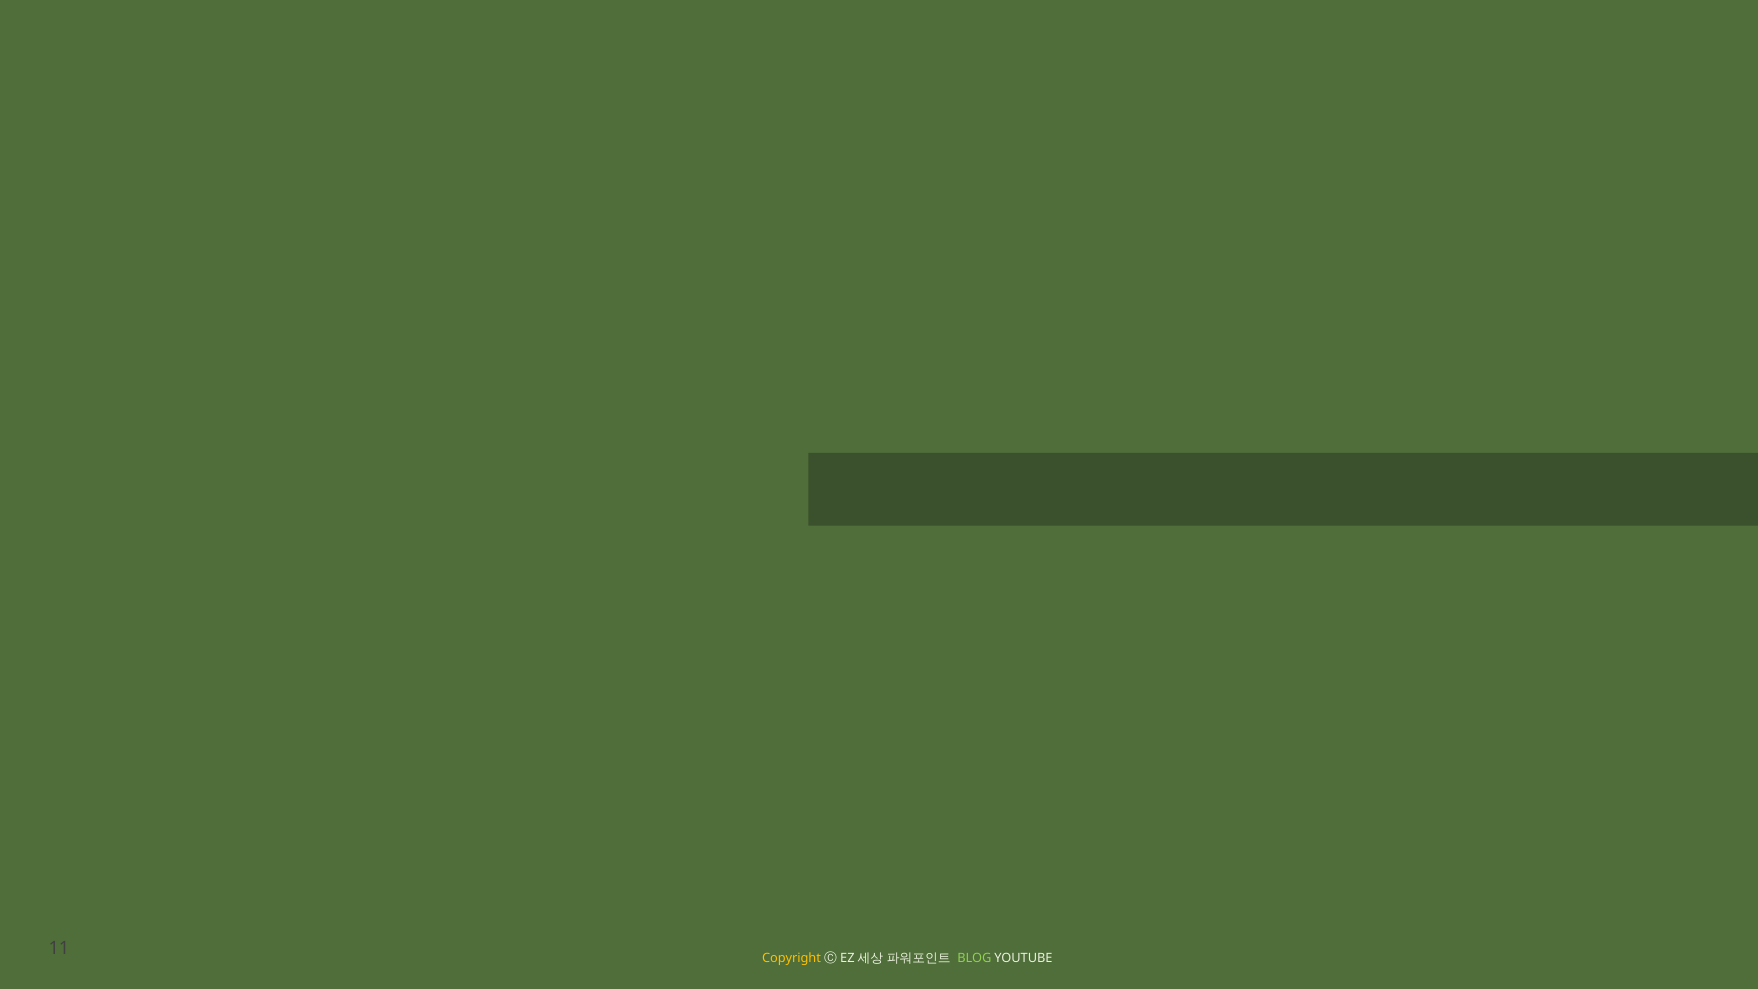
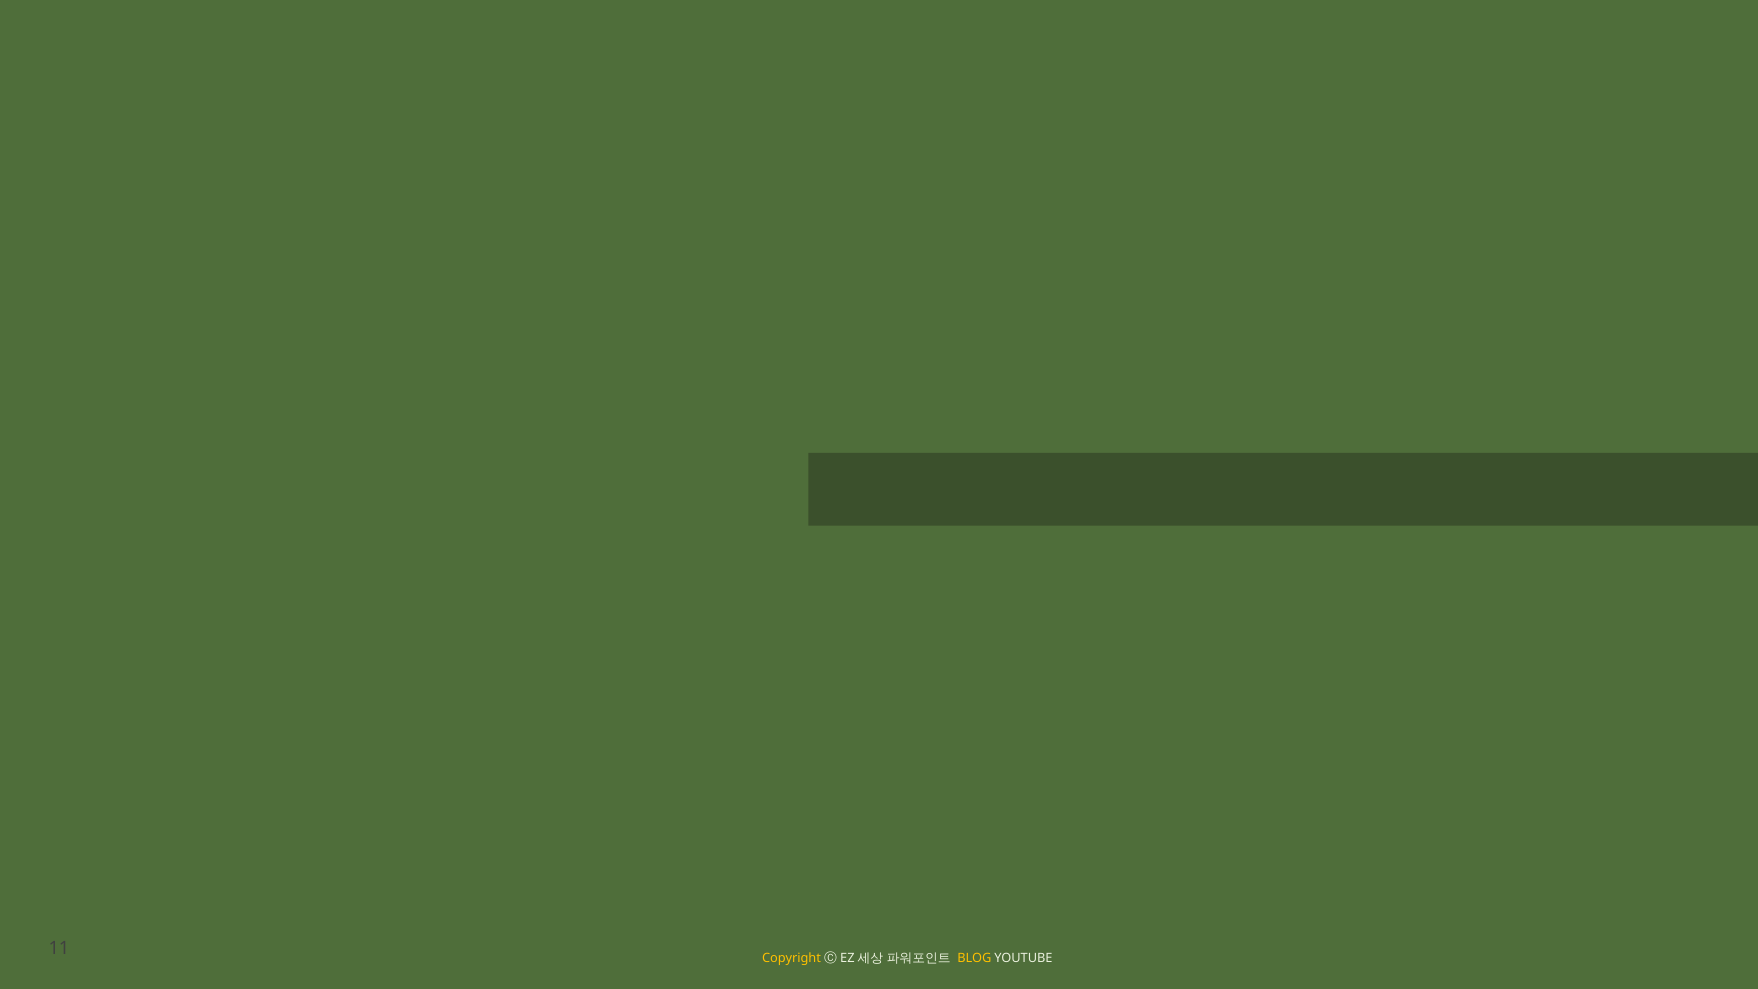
BLOG colour: light green -> yellow (974, 958)
